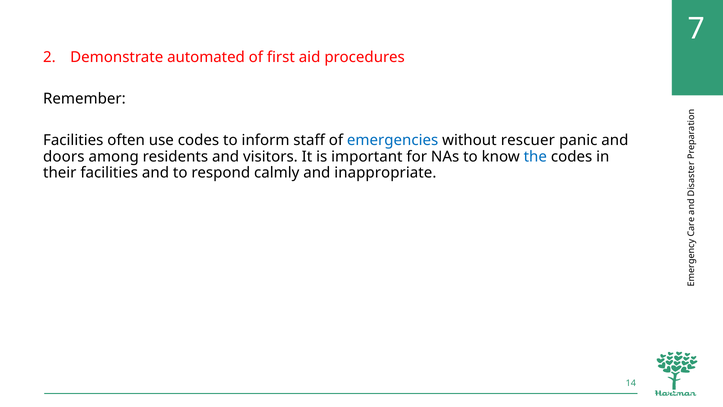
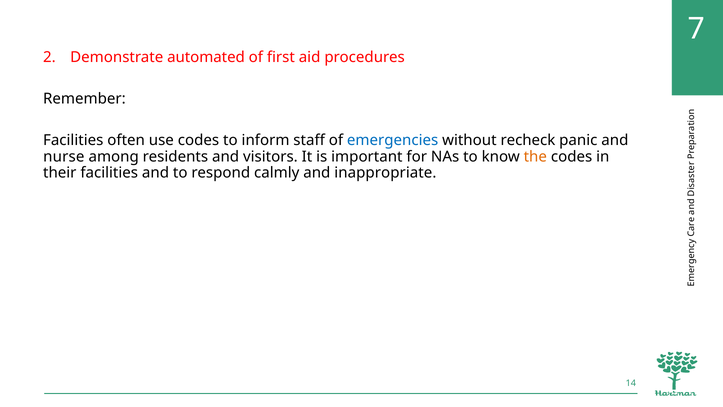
rescuer: rescuer -> recheck (528, 140)
doors: doors -> nurse (64, 156)
the colour: blue -> orange (535, 156)
